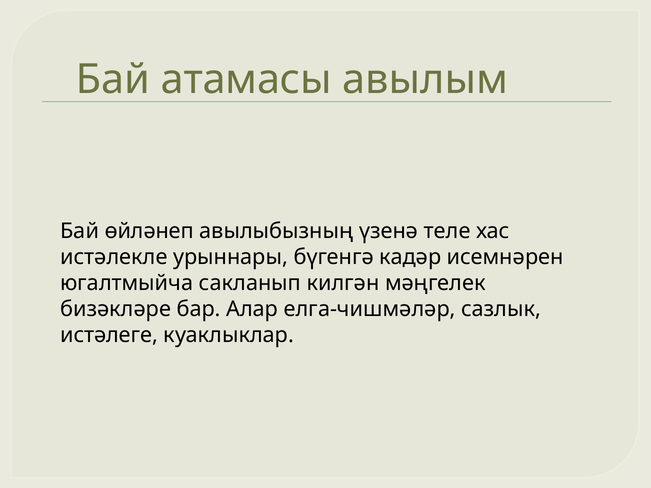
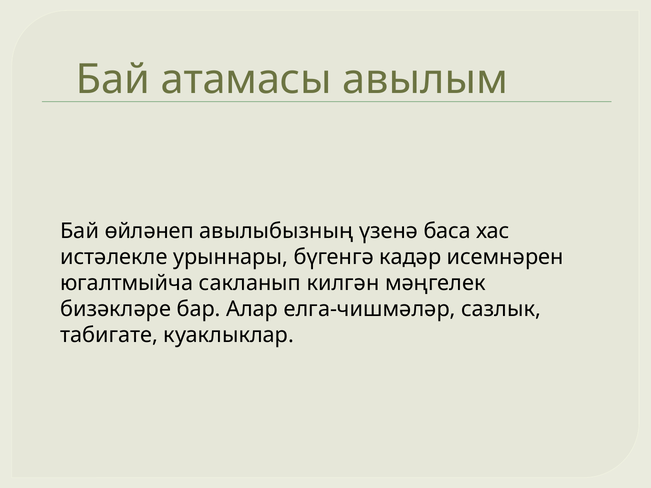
теле: теле -> баса (447, 231)
истәлеге: истәлеге -> табигате (109, 335)
